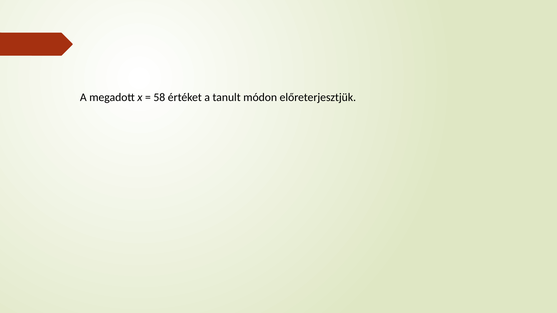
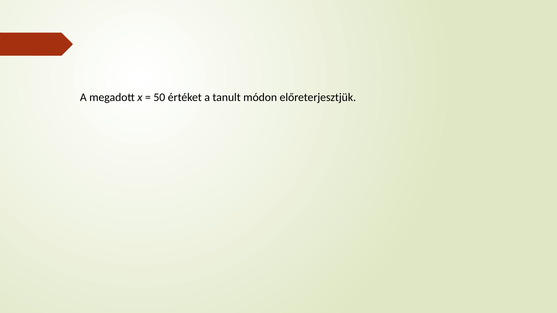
58: 58 -> 50 (159, 97)
